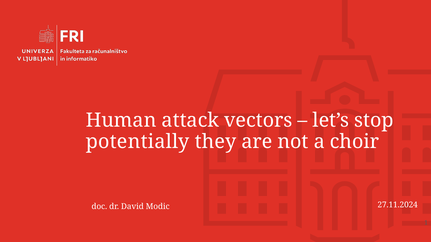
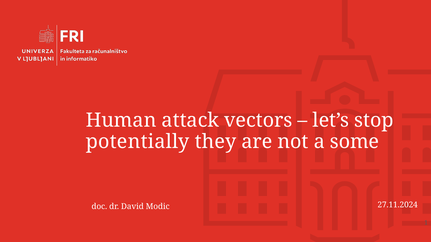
choir: choir -> some (355, 142)
